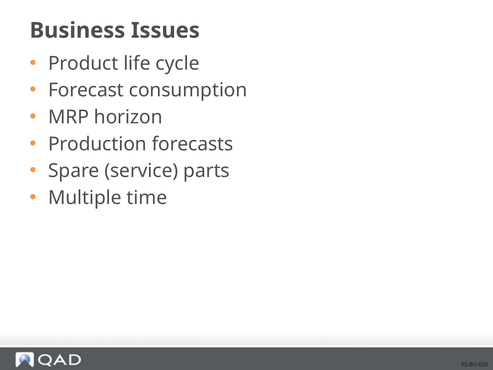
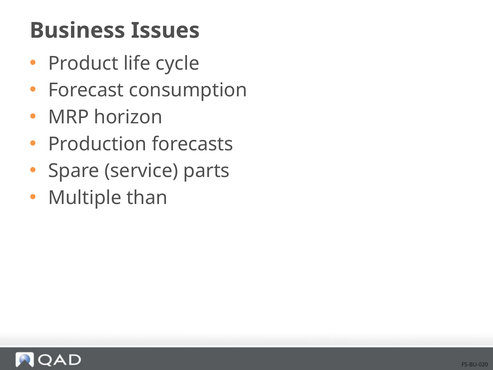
time: time -> than (147, 198)
